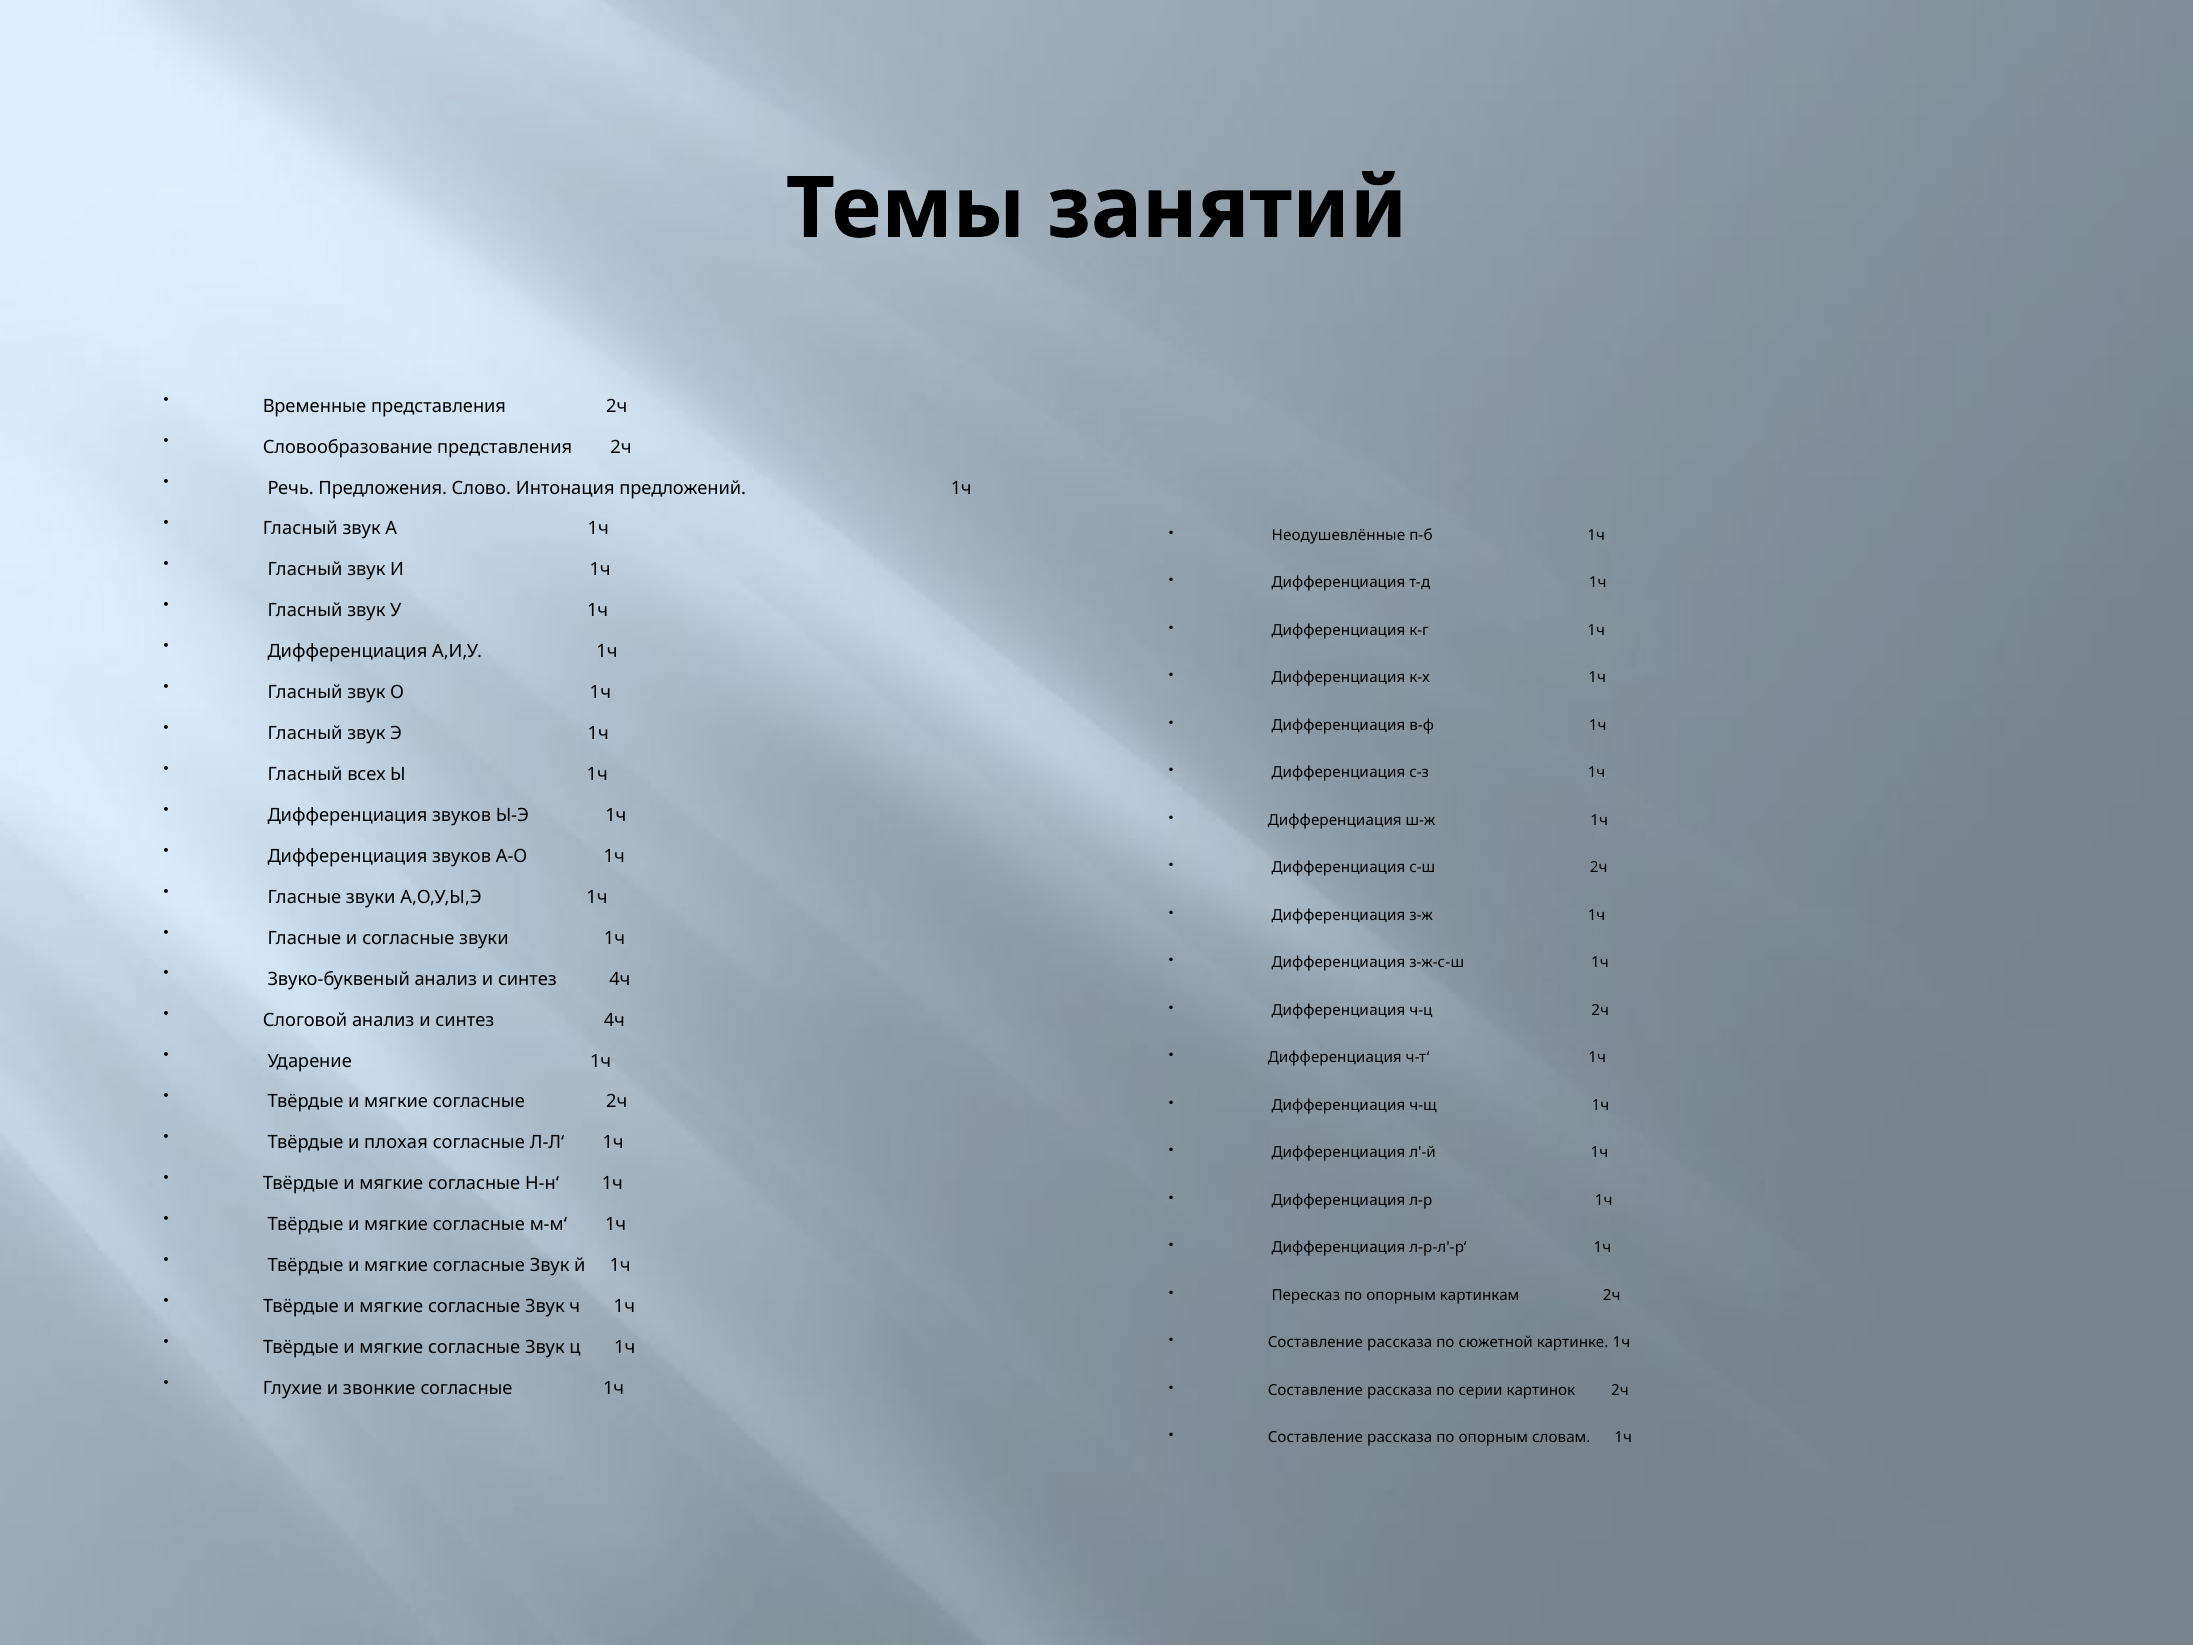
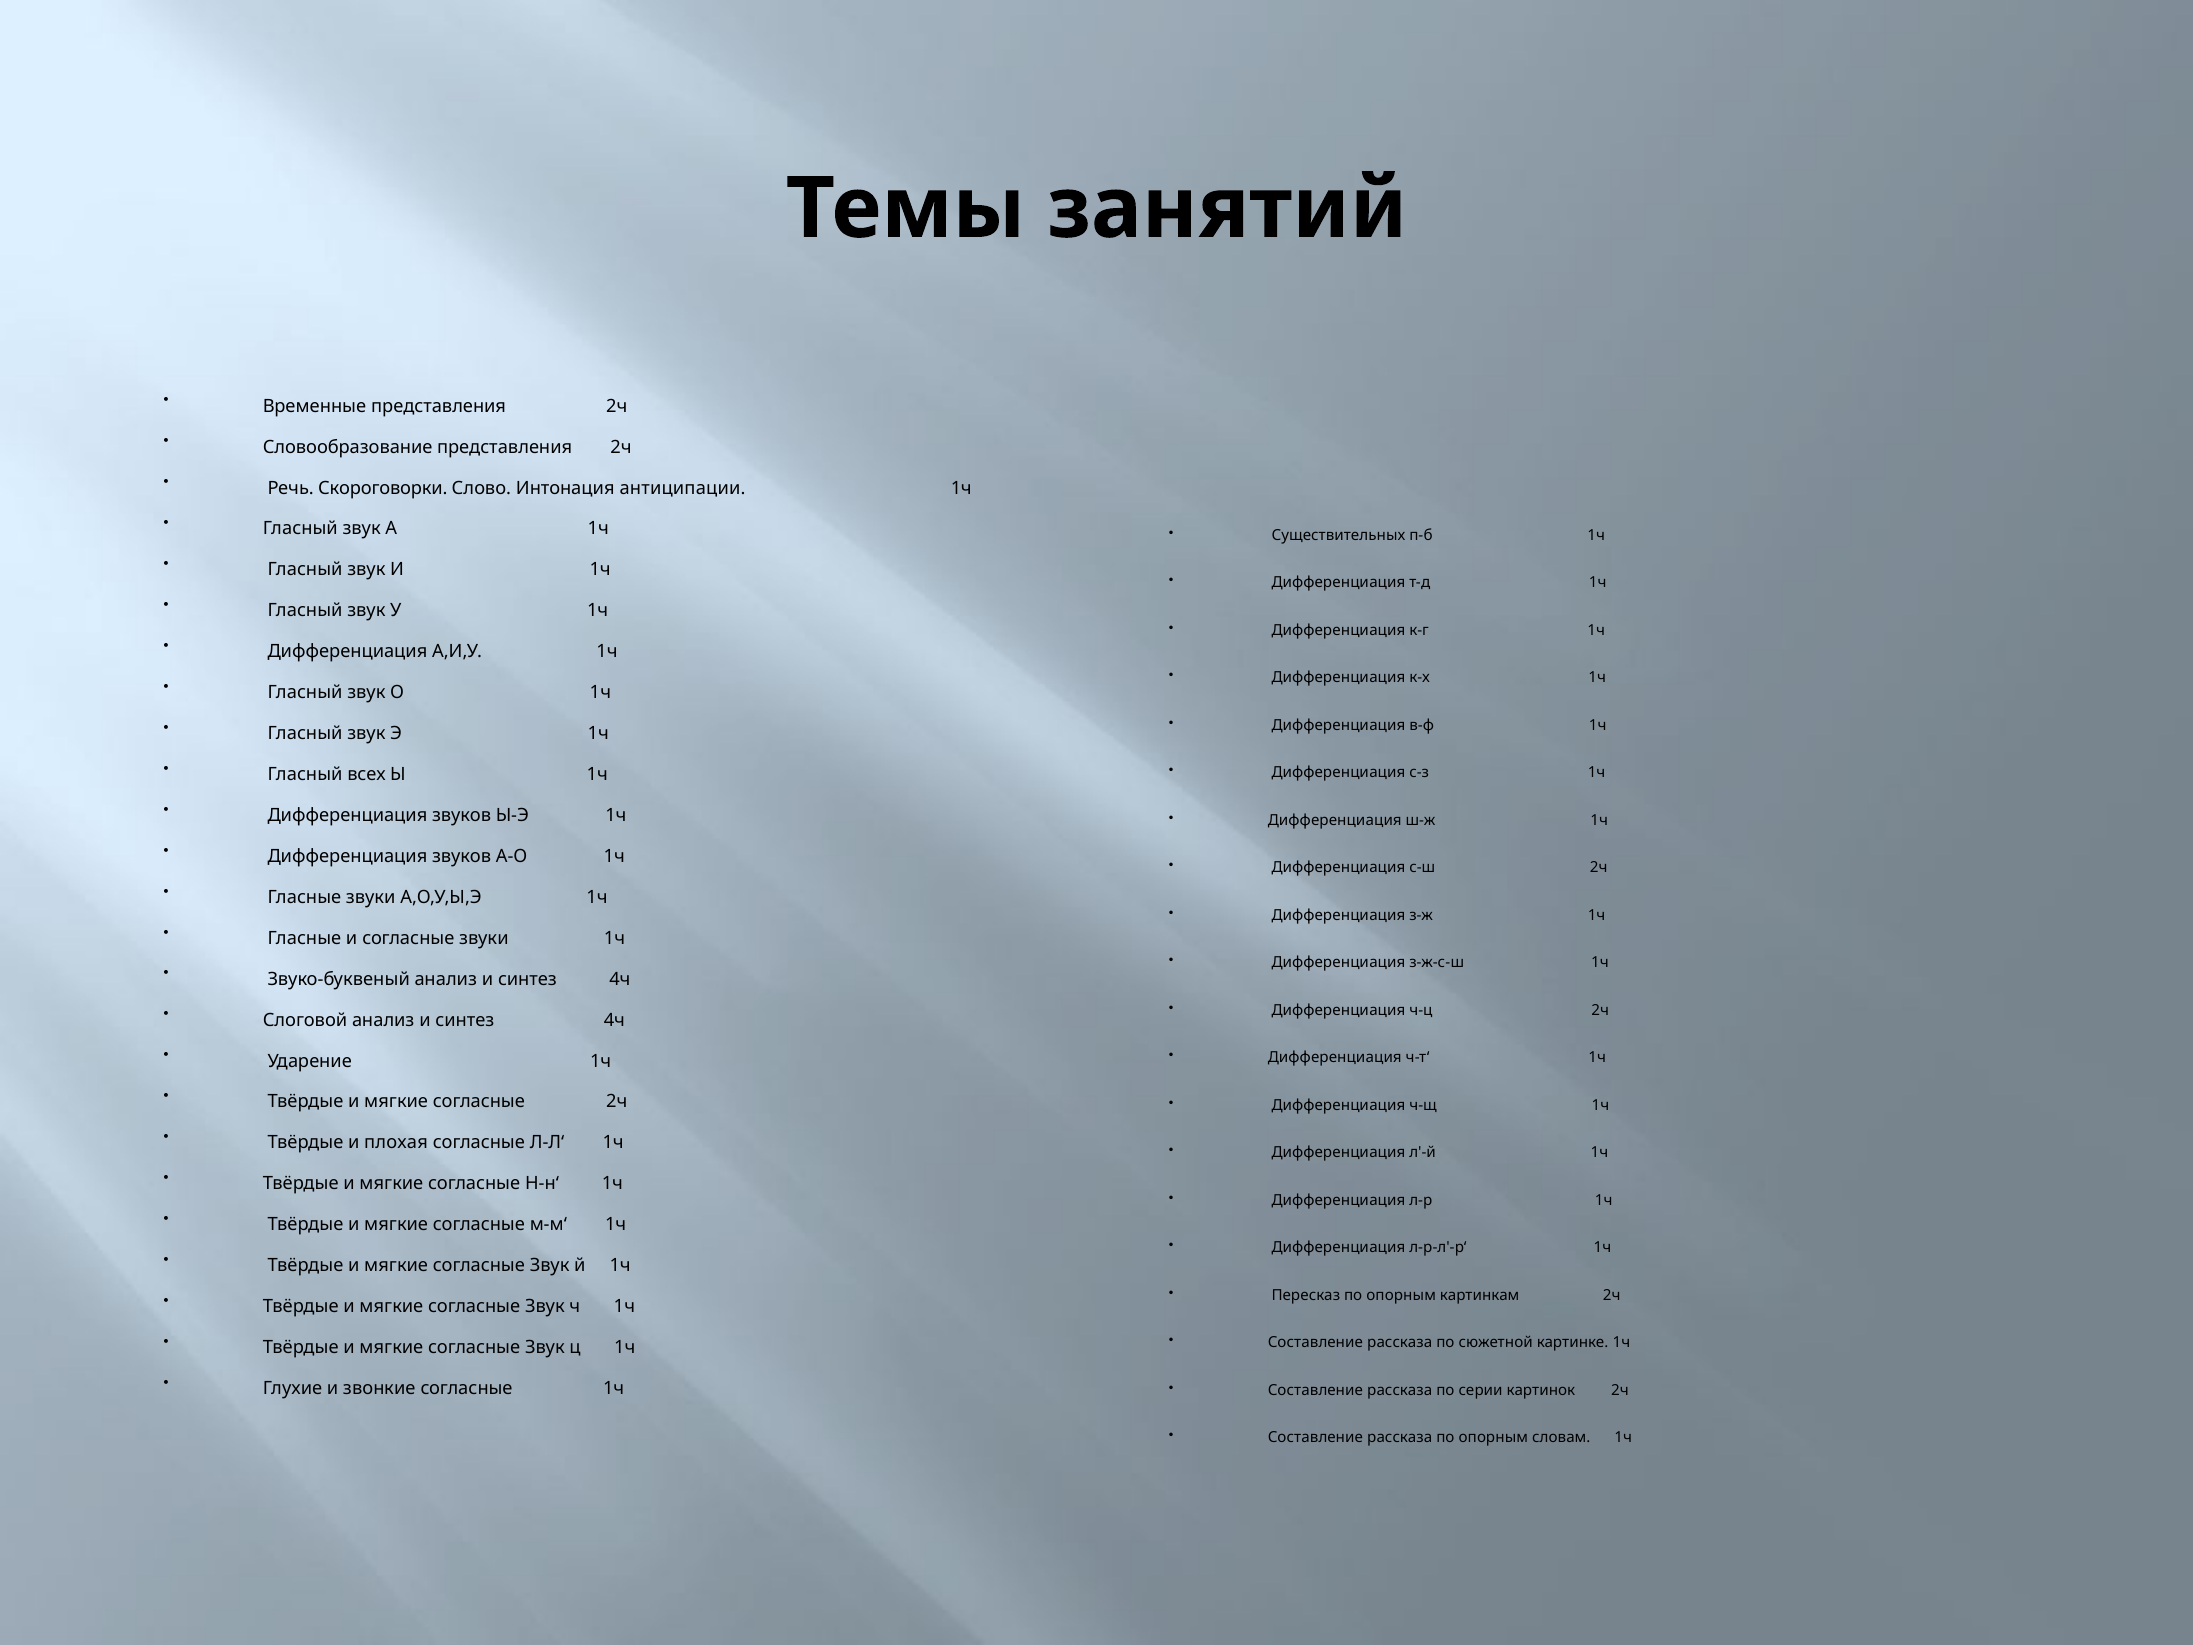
Предложения: Предложения -> Скороговорки (383, 488)
предложений: предложений -> антиципации (683, 488)
Неодушевлённые: Неодушевлённые -> Существительных (1338, 535)
